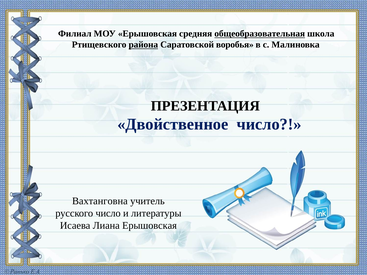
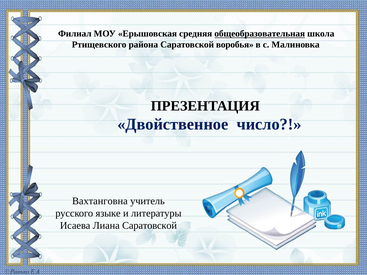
района underline: present -> none (143, 45)
русского число: число -> языке (108, 213)
Лиана Ерышовская: Ерышовская -> Саратовской (150, 226)
